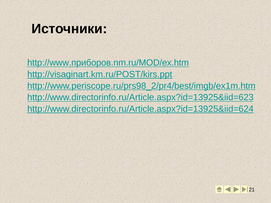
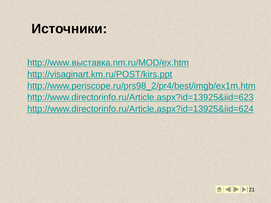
http://www.приборов.nm.ru/MOD/ex.htm: http://www.приборов.nm.ru/MOD/ex.htm -> http://www.выставка.nm.ru/MOD/ex.htm (108, 63)
